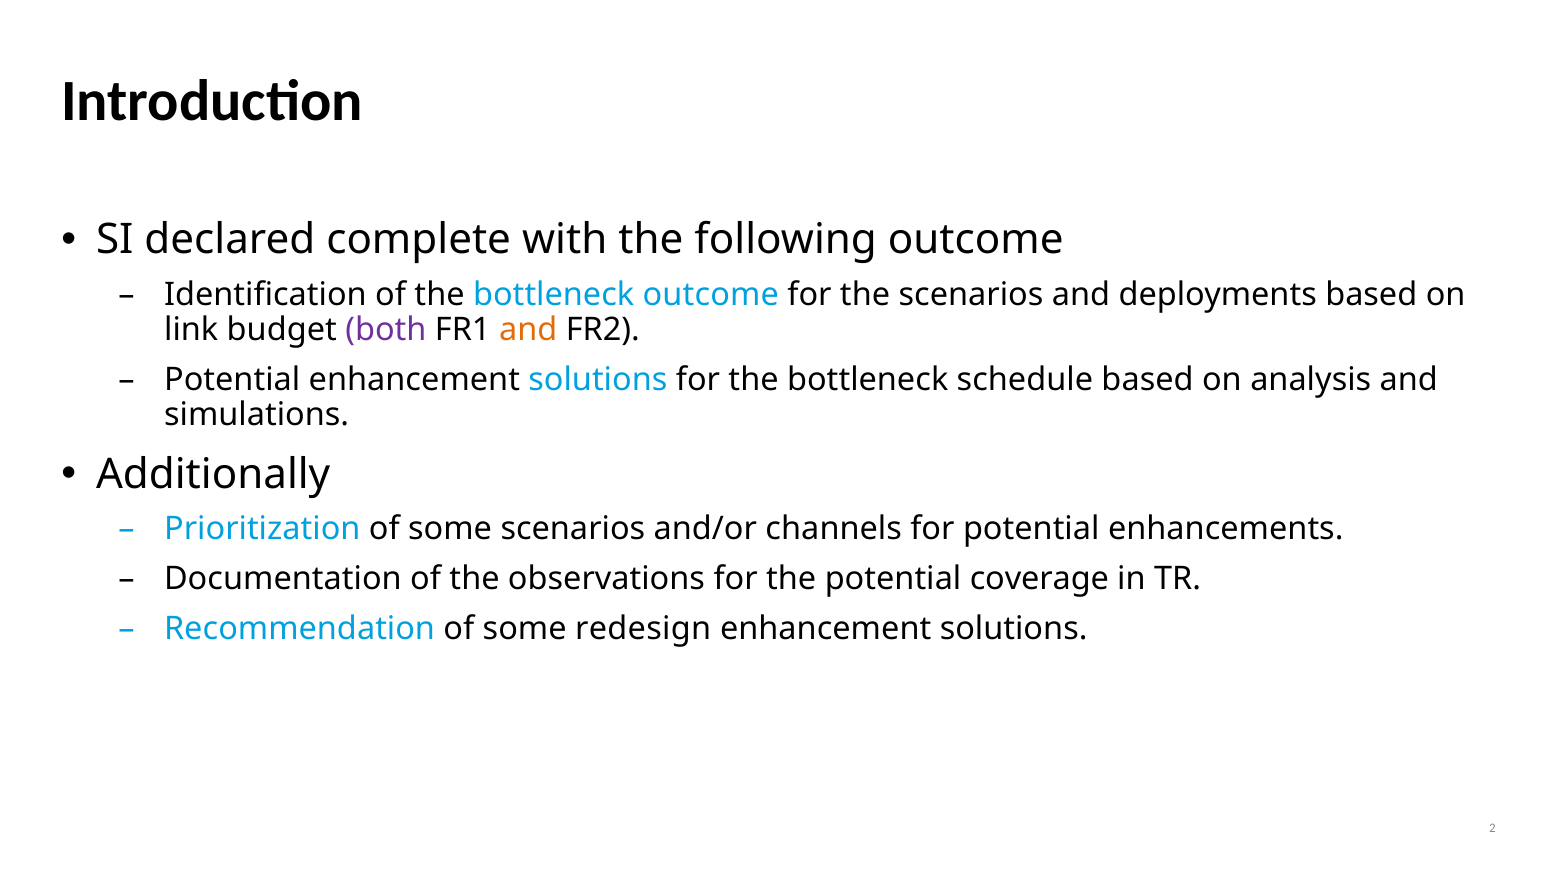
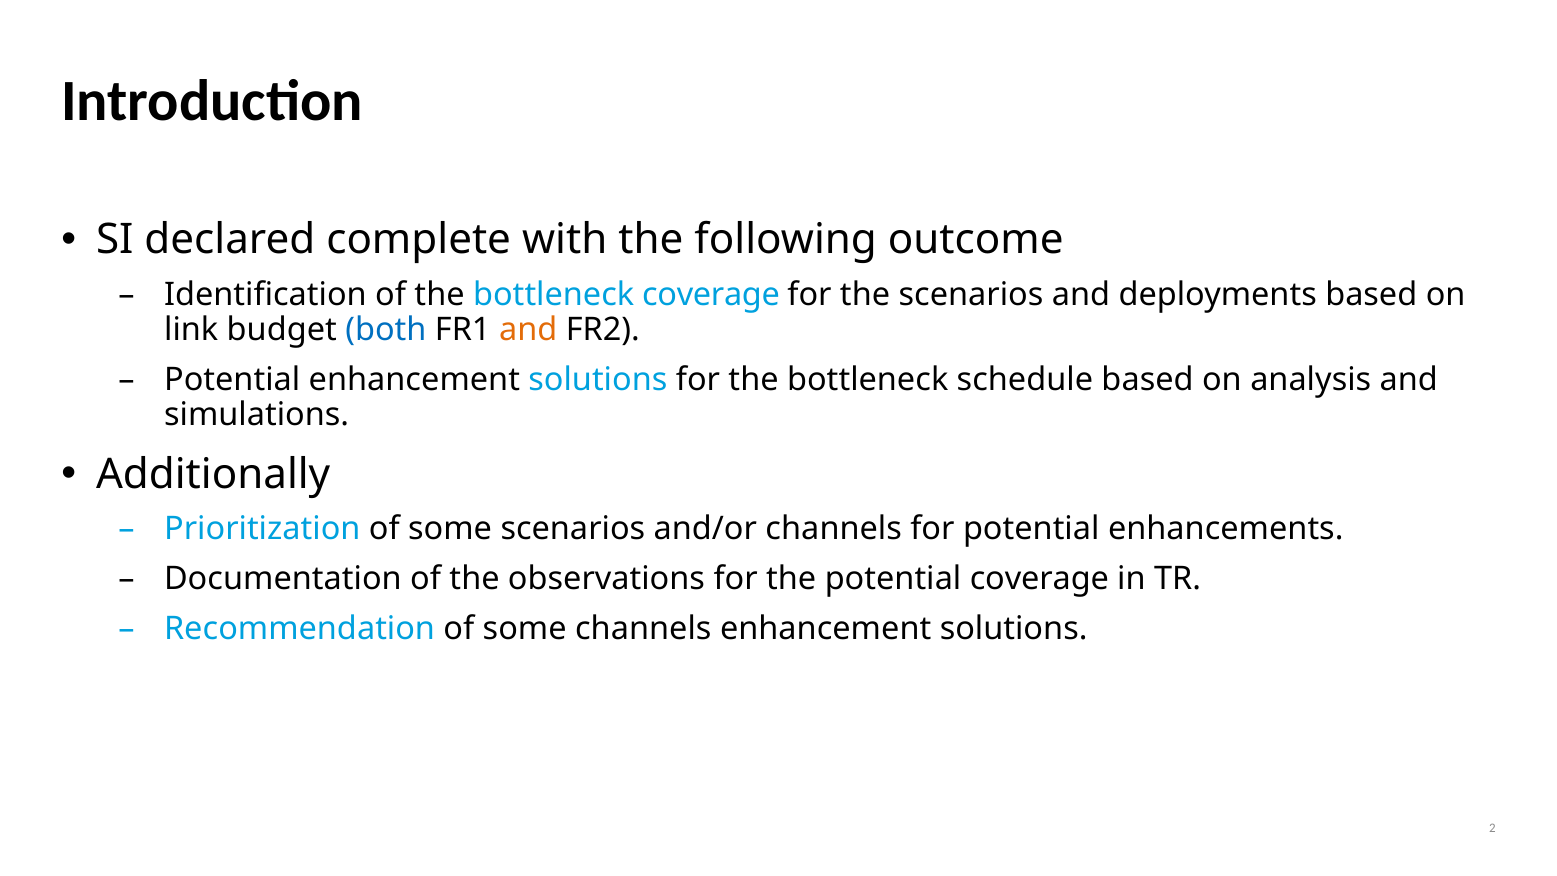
bottleneck outcome: outcome -> coverage (711, 295)
both colour: purple -> blue (386, 330)
some redesign: redesign -> channels (643, 628)
